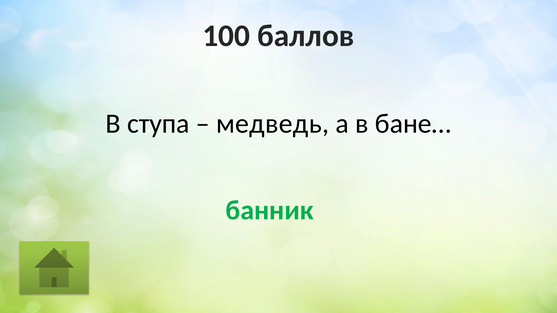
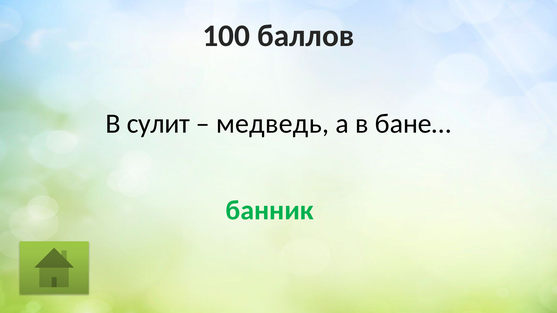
ступа: ступа -> сулит (158, 124)
